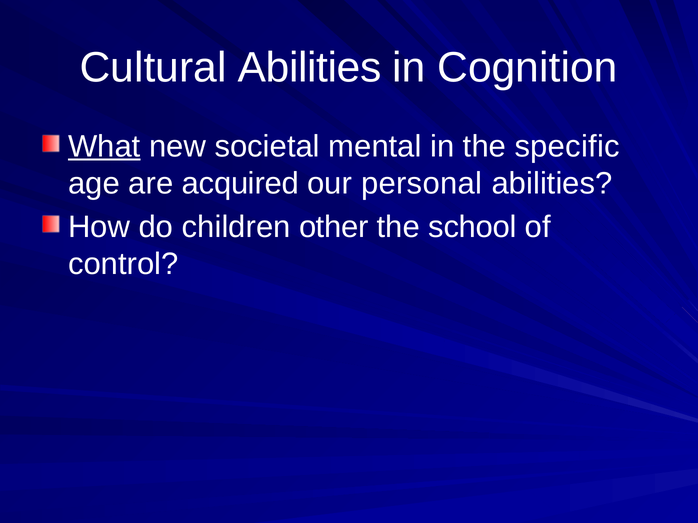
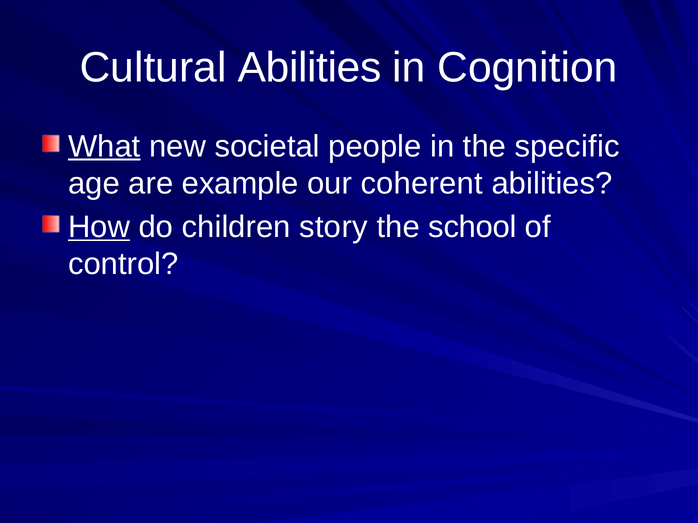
mental: mental -> people (375, 146)
acquired: acquired -> example (240, 184)
personal: personal -> coherent (422, 184)
How underline: none -> present (99, 227)
other: other -> story (333, 227)
